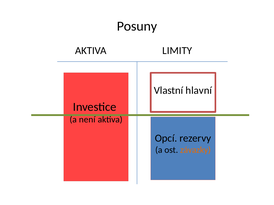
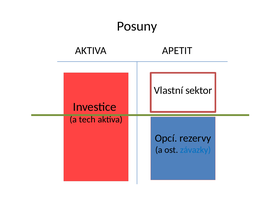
LIMITY: LIMITY -> APETIT (177, 51)
hlavní: hlavní -> sektor (199, 91)
není: není -> tech (87, 120)
závazky colour: orange -> blue (195, 150)
